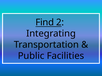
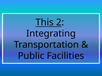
Find: Find -> This (45, 22)
